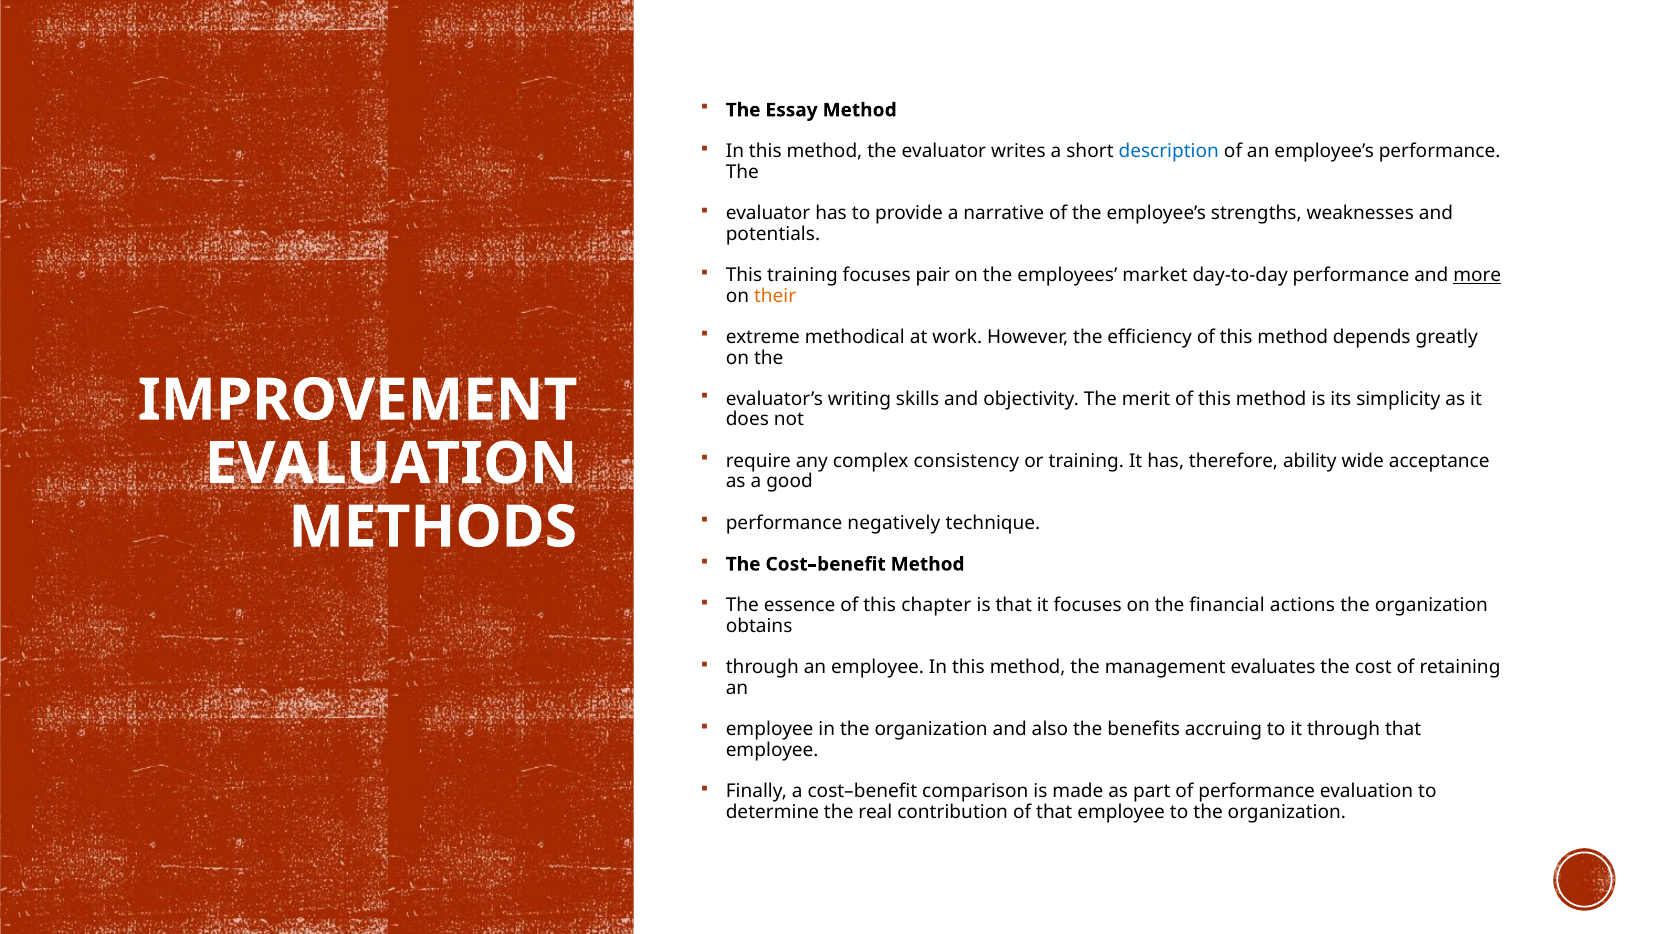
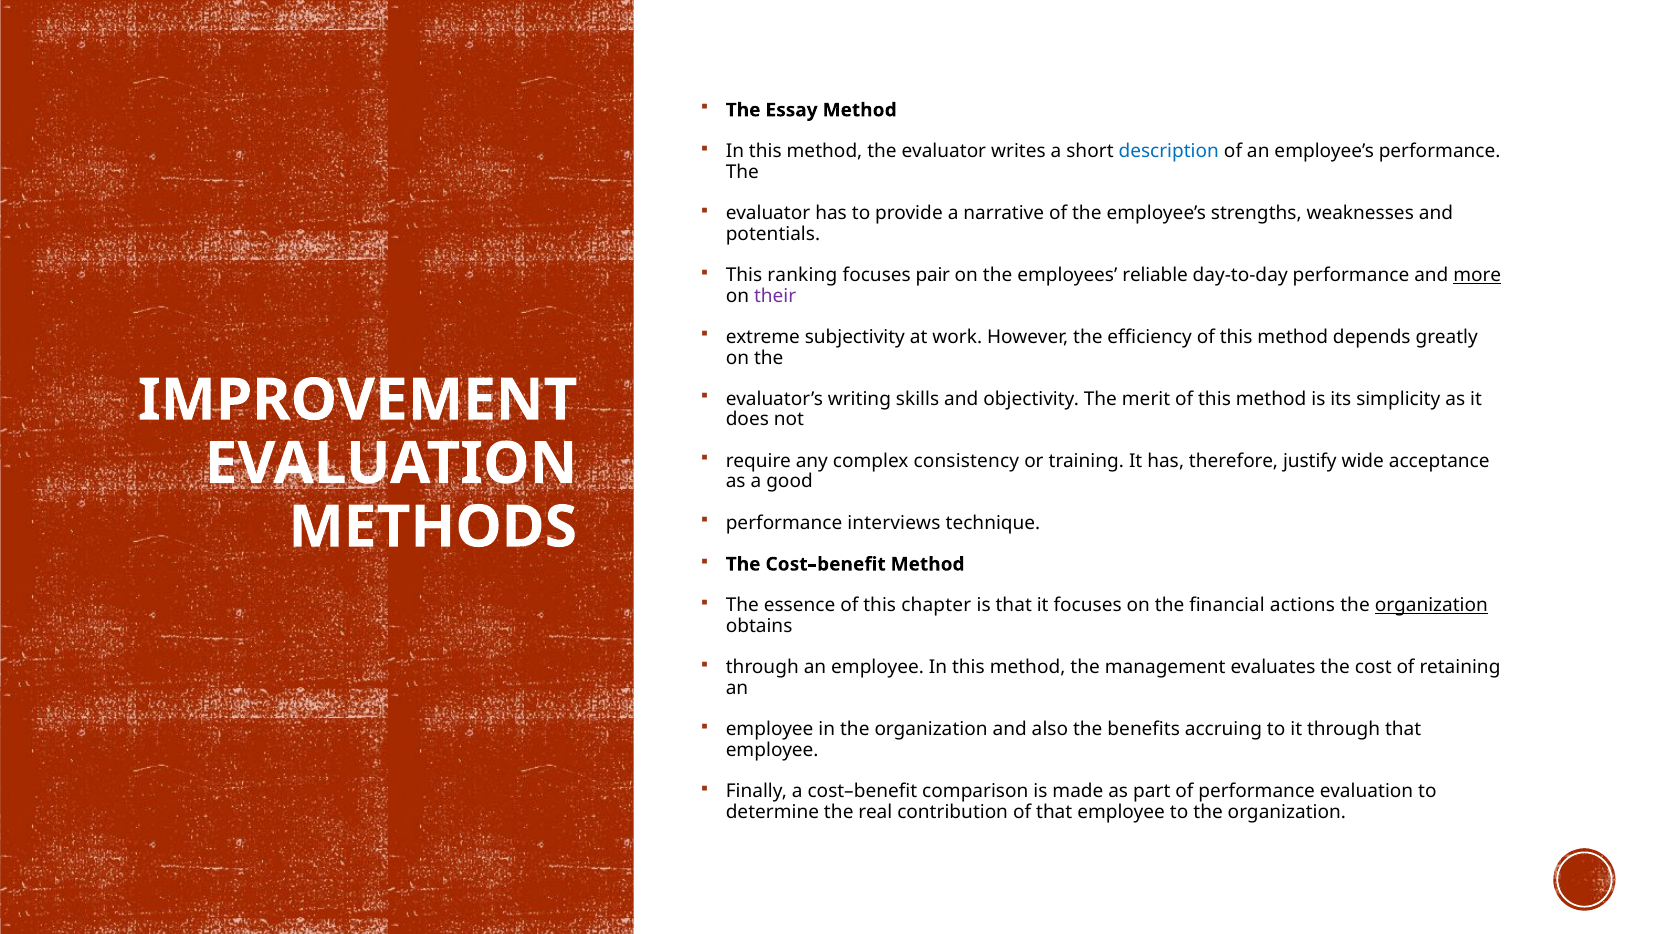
This training: training -> ranking (802, 275)
market: market -> reliable (1155, 275)
their colour: orange -> purple (775, 296)
methodical: methodical -> subjectivity (855, 337)
ability: ability -> justify (1310, 461)
negatively: negatively -> interviews (894, 523)
organization underline: none -> present (1431, 606)
